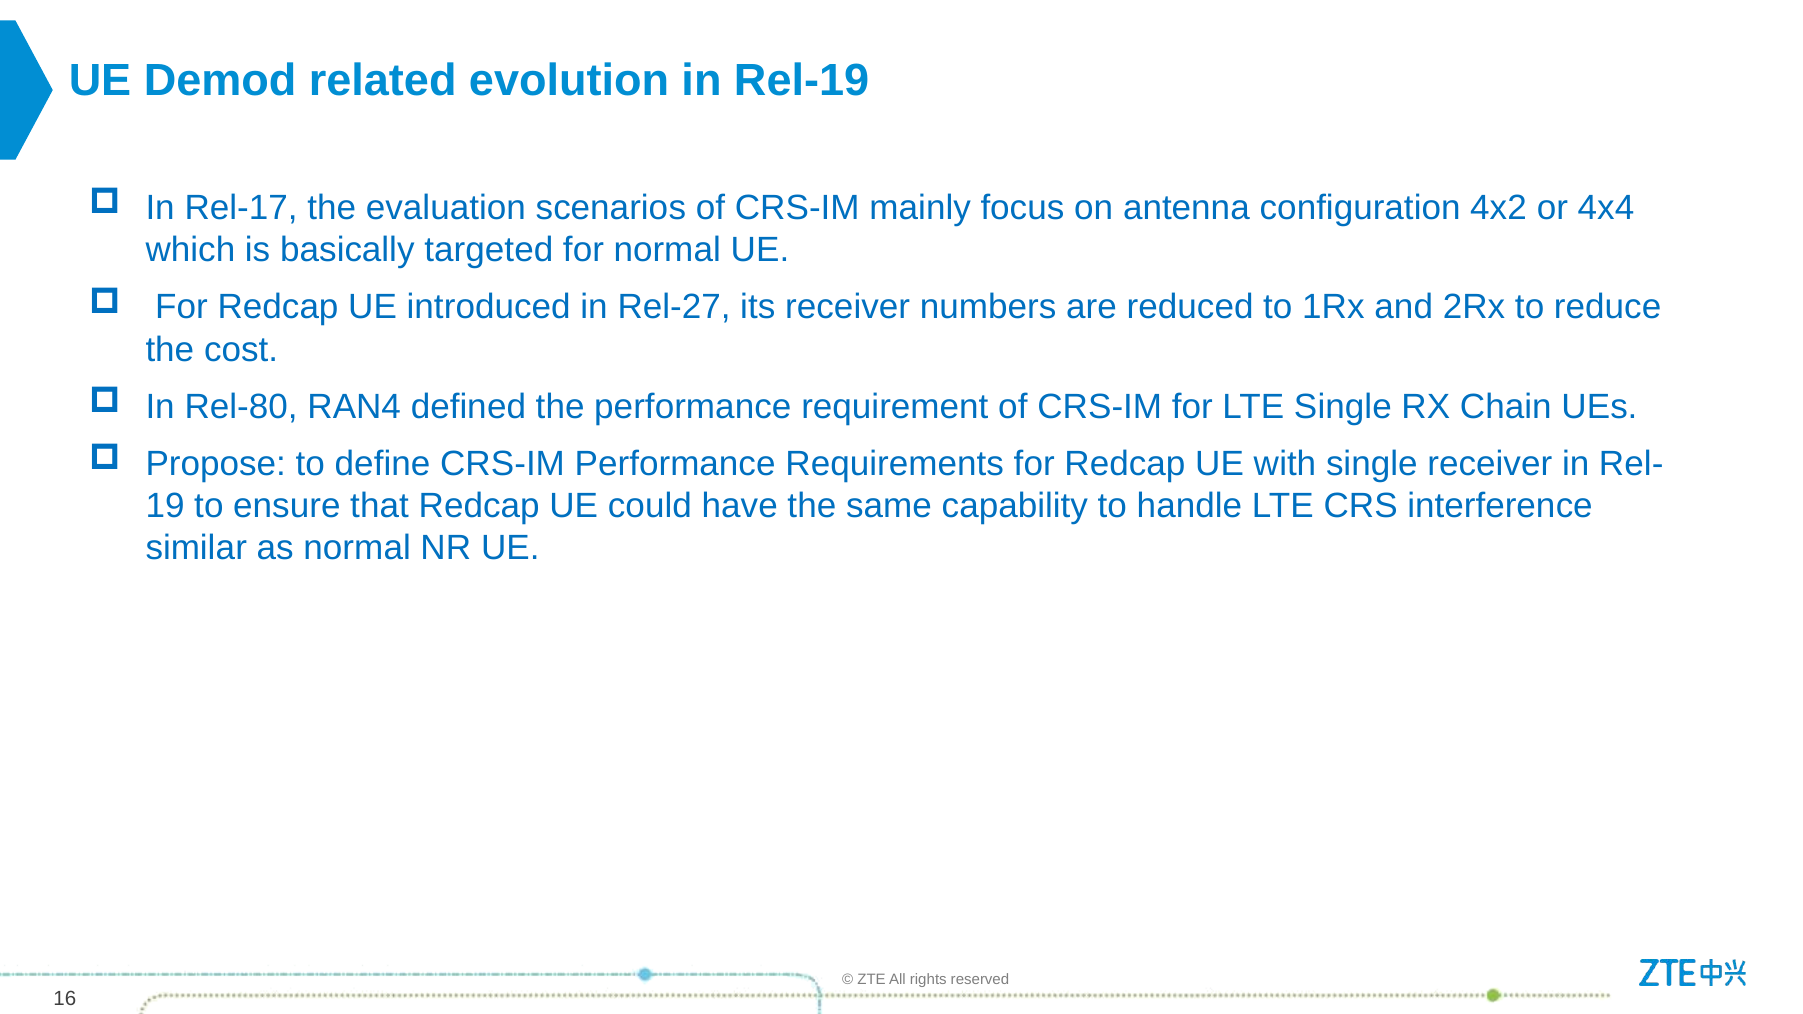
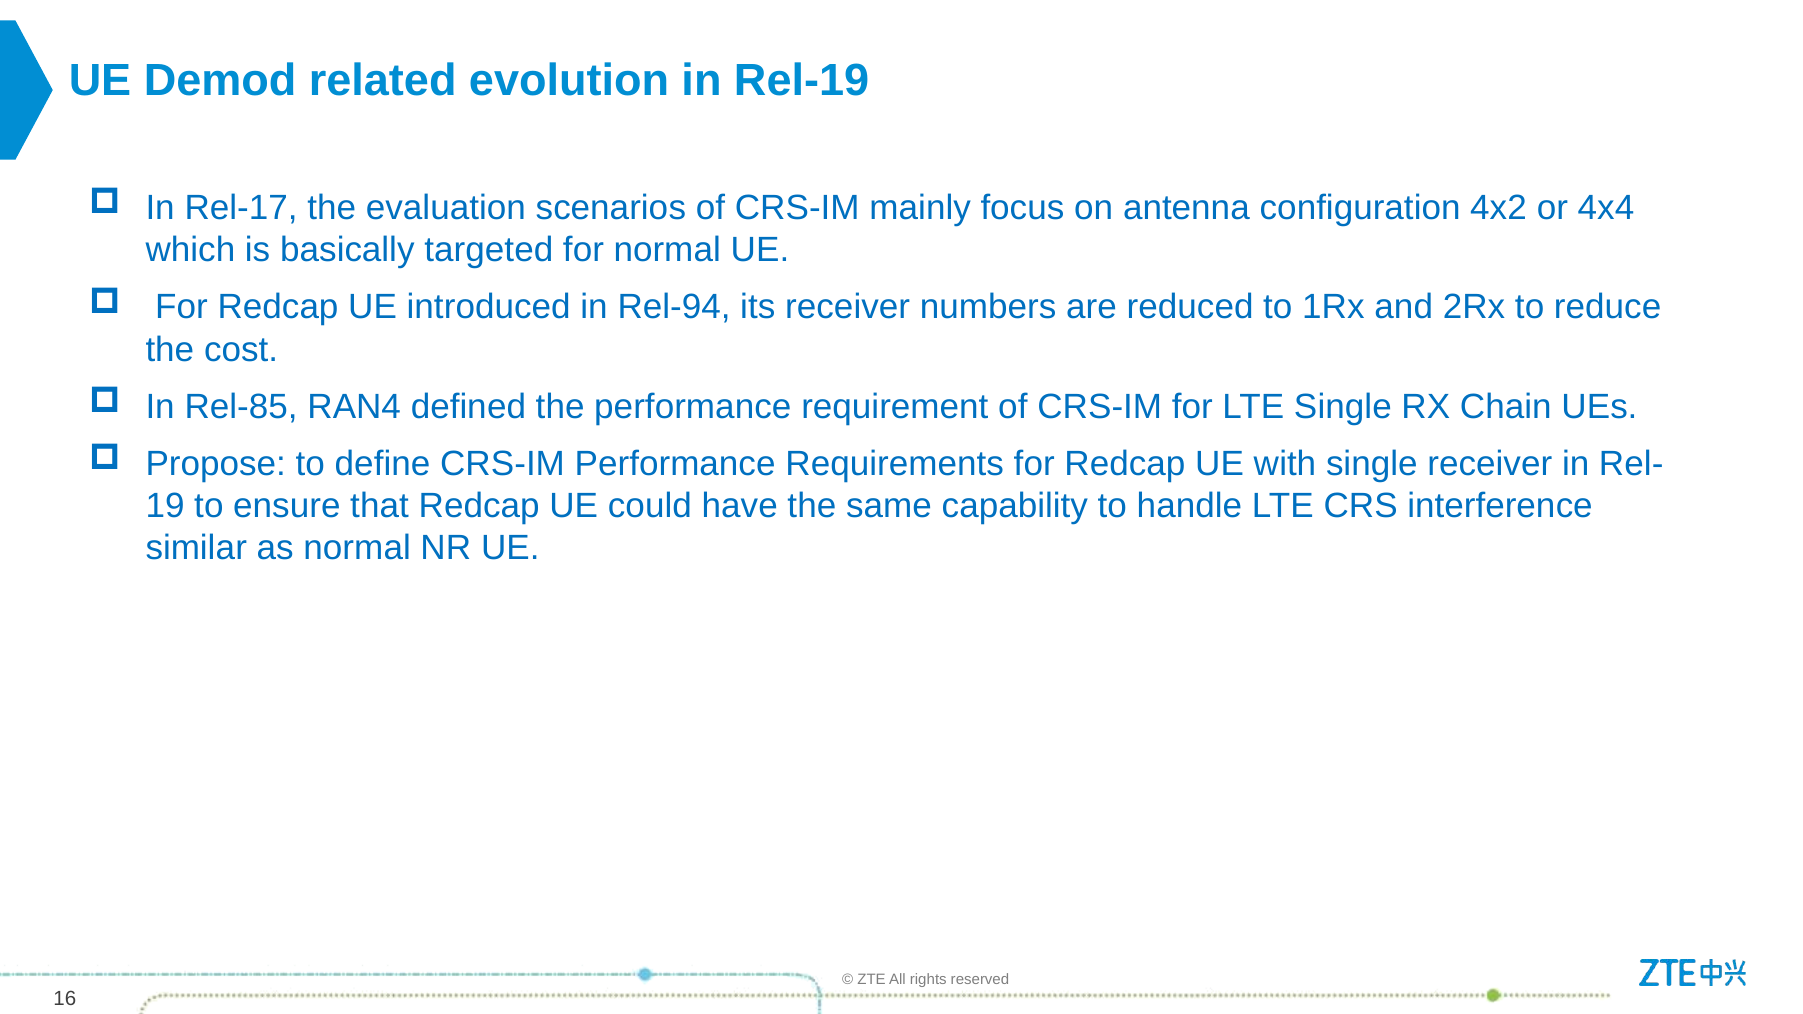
Rel-27: Rel-27 -> Rel-94 (674, 307)
Rel-80: Rel-80 -> Rel-85 (241, 407)
